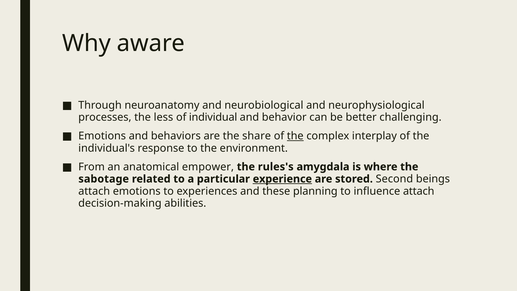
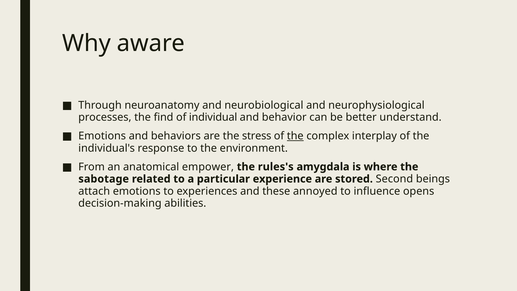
less: less -> find (164, 117)
challenging: challenging -> understand (411, 117)
share: share -> stress (257, 136)
experience underline: present -> none (282, 179)
planning: planning -> annoyed (315, 191)
influence attach: attach -> opens (419, 191)
